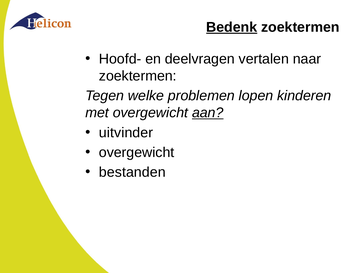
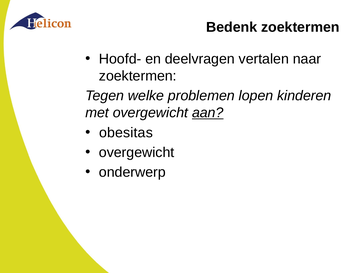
Bedenk underline: present -> none (232, 27)
uitvinder: uitvinder -> obesitas (126, 133)
bestanden: bestanden -> onderwerp (132, 172)
